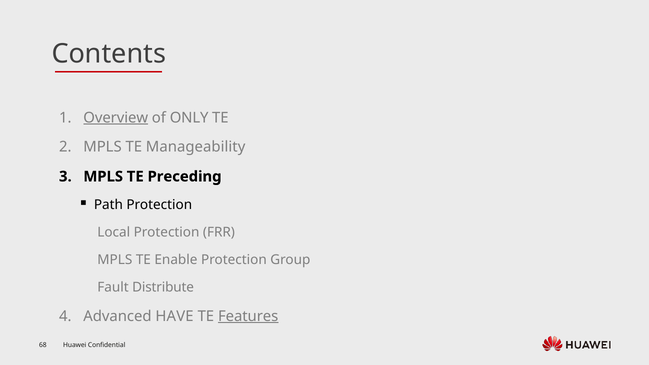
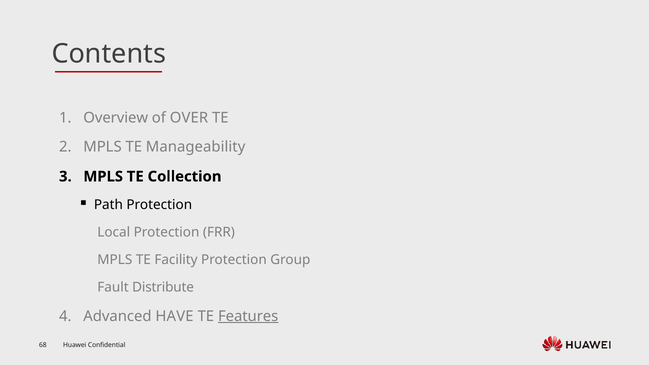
Overview underline: present -> none (116, 118)
ONLY: ONLY -> OVER (189, 118)
Preceding: Preceding -> Collection (185, 177)
Enable: Enable -> Facility (176, 260)
